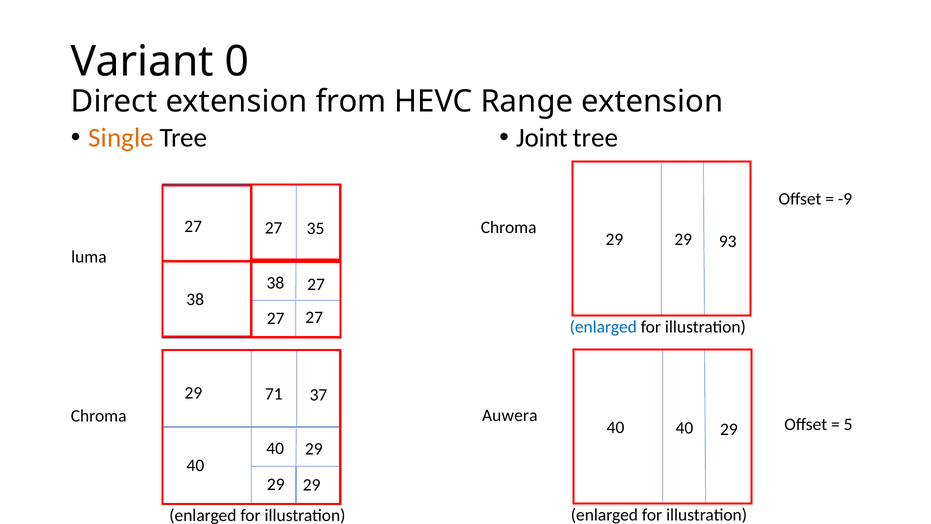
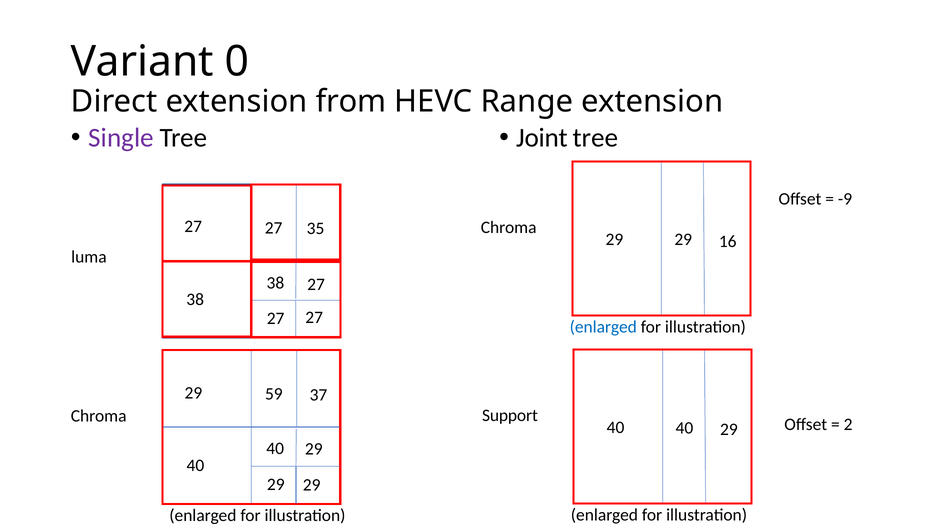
Single colour: orange -> purple (121, 138)
93: 93 -> 16 (728, 241)
71: 71 -> 59 (274, 394)
Auwera: Auwera -> Support (510, 415)
5: 5 -> 2 (848, 424)
